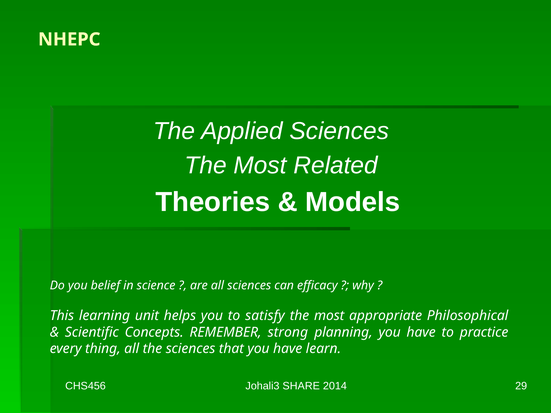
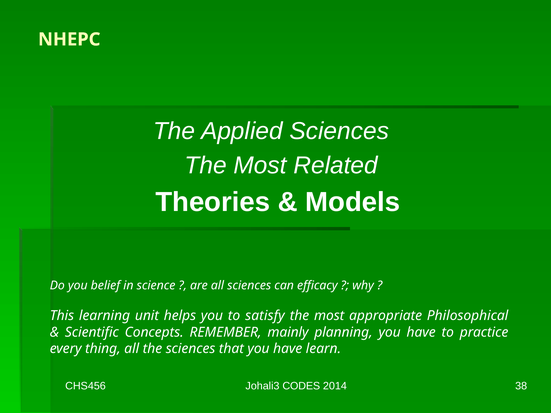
strong: strong -> mainly (288, 332)
SHARE: SHARE -> CODES (301, 386)
29: 29 -> 38 (521, 386)
